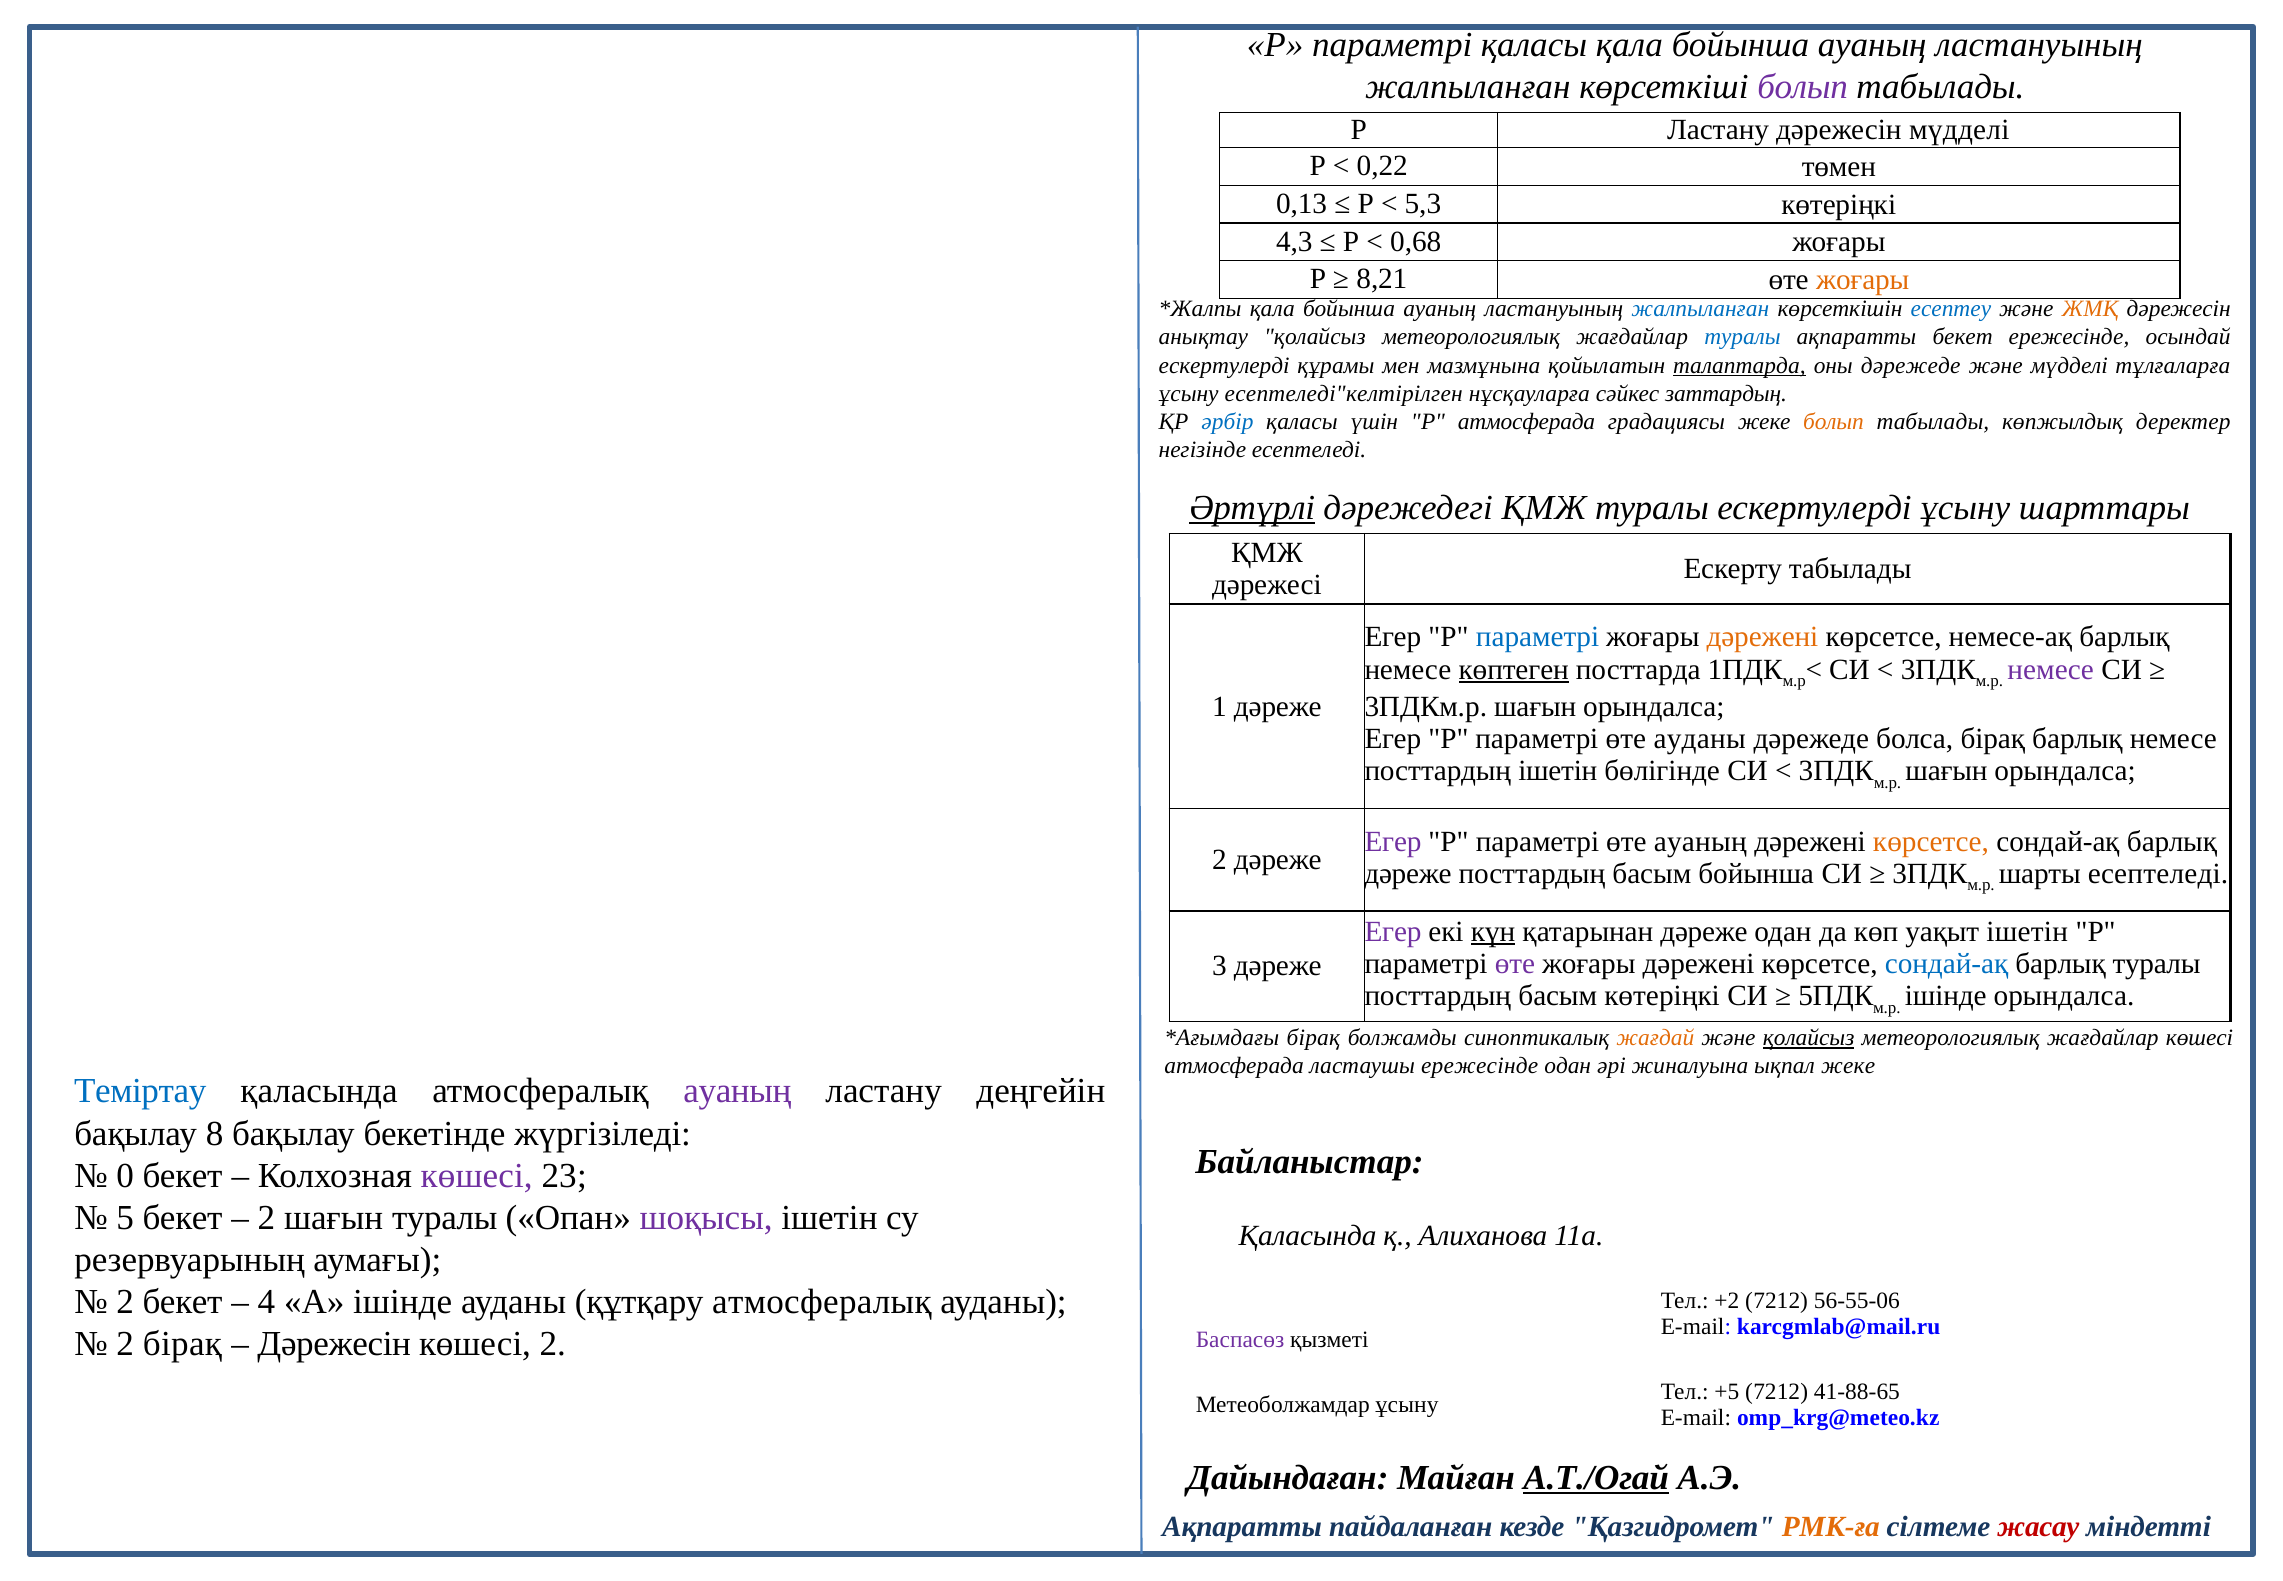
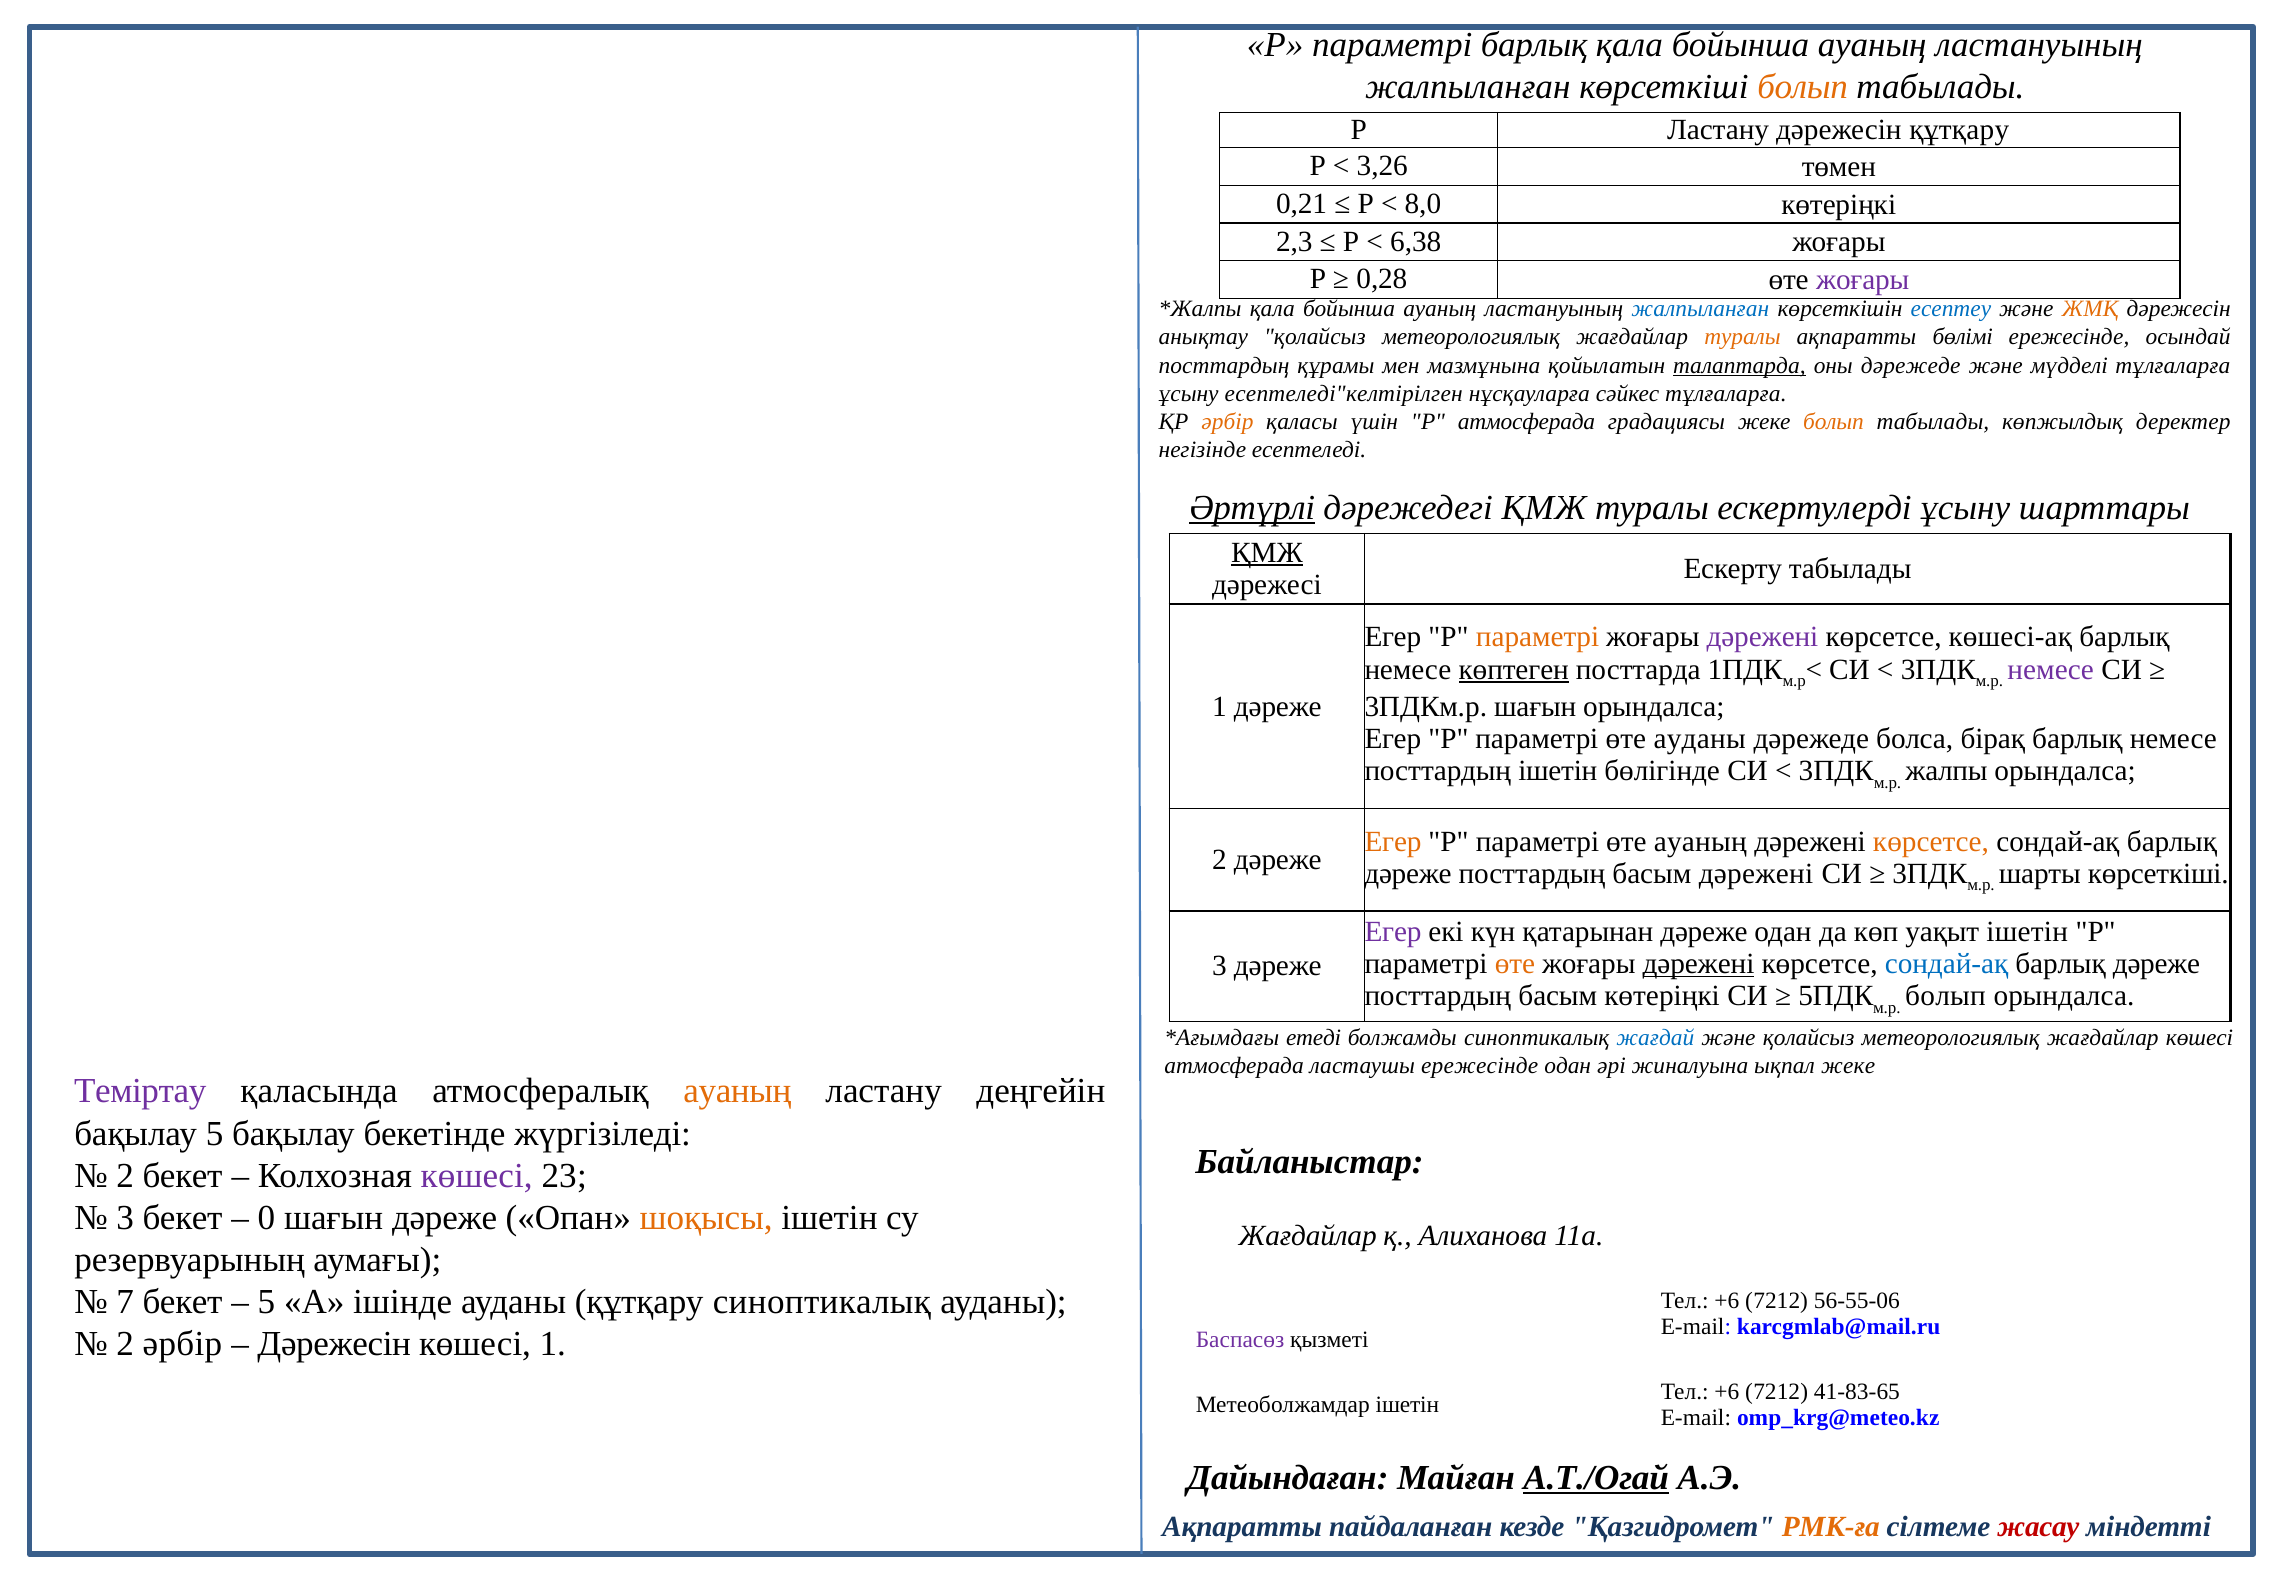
параметрі қаласы: қаласы -> барлық (1534, 45)
болып colour: purple -> orange (1803, 87)
дәрежесін мүдделі: мүдделі -> құтқару (1959, 130)
0,22: 0,22 -> 3,26 (1382, 166)
0,13: 0,13 -> 0,21 (1302, 204)
5,3: 5,3 -> 8,0 (1423, 204)
4,3: 4,3 -> 2,3 (1294, 242)
0,68: 0,68 -> 6,38 (1416, 242)
8,21: 8,21 -> 0,28 (1382, 279)
жоғары colour: orange -> purple (1863, 280)
туралы colour: blue -> orange (1742, 337)
ақпаратты бекет: бекет -> бөлімі (1963, 337)
ескертулерді: ескертулерді -> посттардың (1224, 365)
сәйкес заттардың: заттардың -> тұлғаларға (1726, 393)
әрбір colour: blue -> orange (1227, 421)
ҚМЖ underline: none -> present (1267, 553)
параметрі colour: blue -> orange (1538, 637)
дәрежені colour: orange -> purple (1762, 637)
немесе-ақ: немесе-ақ -> көшесі-ақ (2010, 637)
шағын: шағын -> жалпы (1946, 771)
Егер colour: purple -> orange (1393, 841)
басым бойынша: бойынша -> дәрежені (1756, 873)
шарты есептеледі: есептеледі -> көрсеткіші (2158, 873)
күн underline: present -> none (1493, 931)
өте colour: purple -> orange (1515, 964)
дәрежені underline: none -> present (1699, 964)
туралы: туралы -> дәреже (2157, 964)
ішінде: ішінде -> болып (1946, 996)
бірақ: бірақ -> етеді (1314, 1037)
жағдай colour: orange -> blue (1655, 1037)
қолайсыз underline: present -> none (1809, 1037)
Теміртау colour: blue -> purple (140, 1091)
ауаның colour: purple -> orange (737, 1091)
бақылау 8: 8 -> 5 (215, 1133)
0: 0 -> 2 (125, 1175)
5: 5 -> 3 (125, 1217)
2: 2 -> 0 (266, 1217)
шағын туралы: туралы -> дәреже (445, 1217)
шоқысы colour: purple -> orange (706, 1217)
Қаласында: Қаласында -> Жағдайлар (1308, 1235)
2: 2 -> 7 (125, 1302)
4: 4 -> 5 (266, 1302)
құтқару атмосфералық: атмосфералық -> синоптикалық (822, 1302)
+2: +2 -> +6 (1727, 1300)
2 бірақ: бірақ -> әрбір (182, 1344)
көшесі 2: 2 -> 1 (553, 1344)
+5: +5 -> +6 (1727, 1391)
41-88-65: 41-88-65 -> 41-83-65 (1857, 1391)
Метеоболжамдар ұсыну: ұсыну -> ішетін (1407, 1404)
